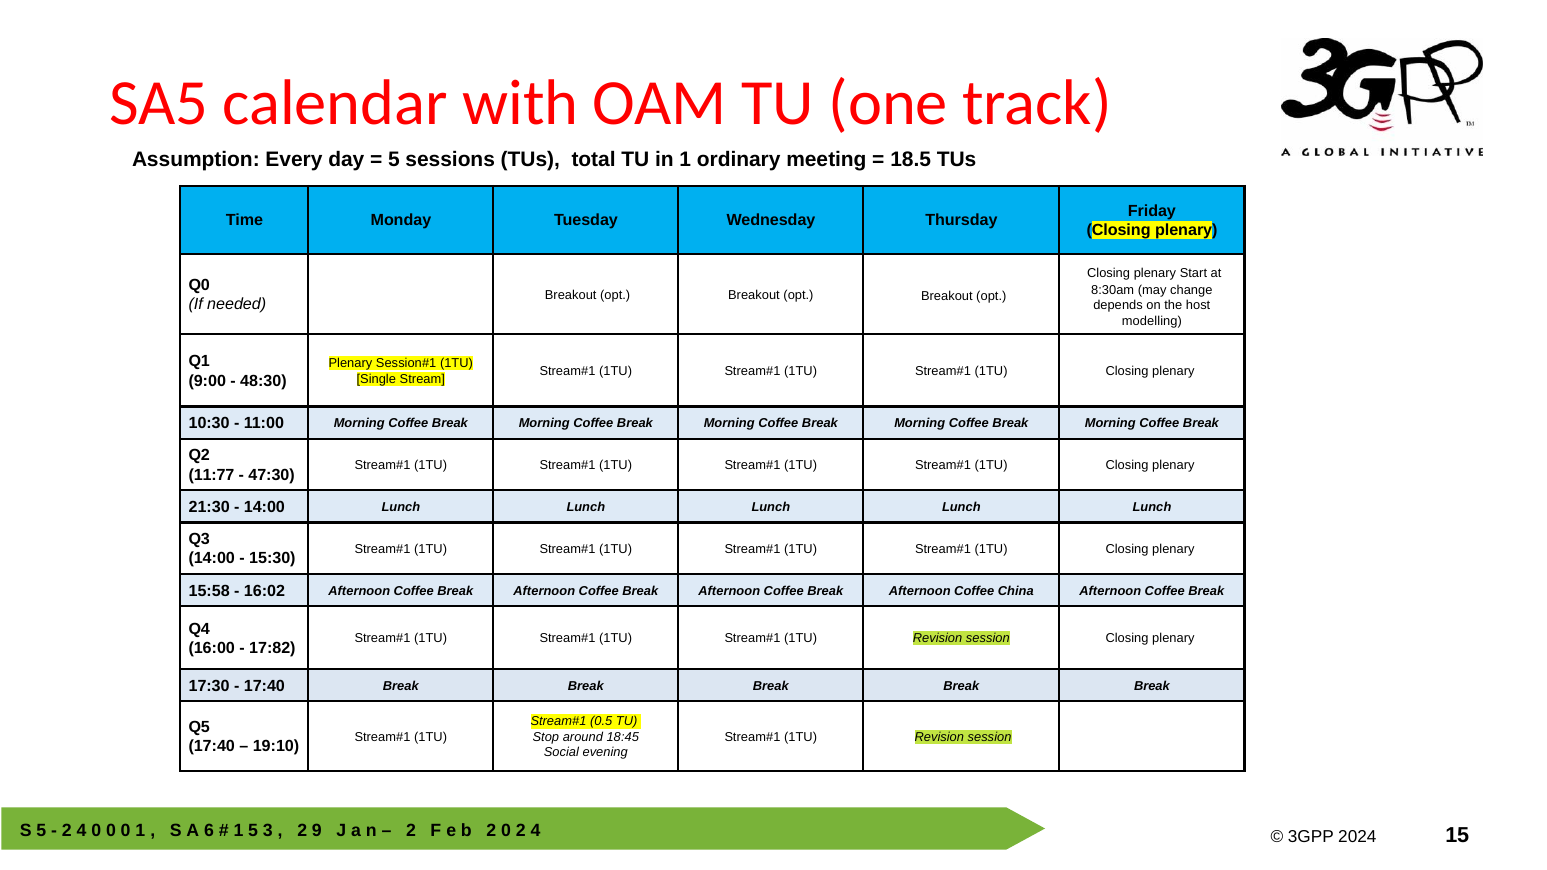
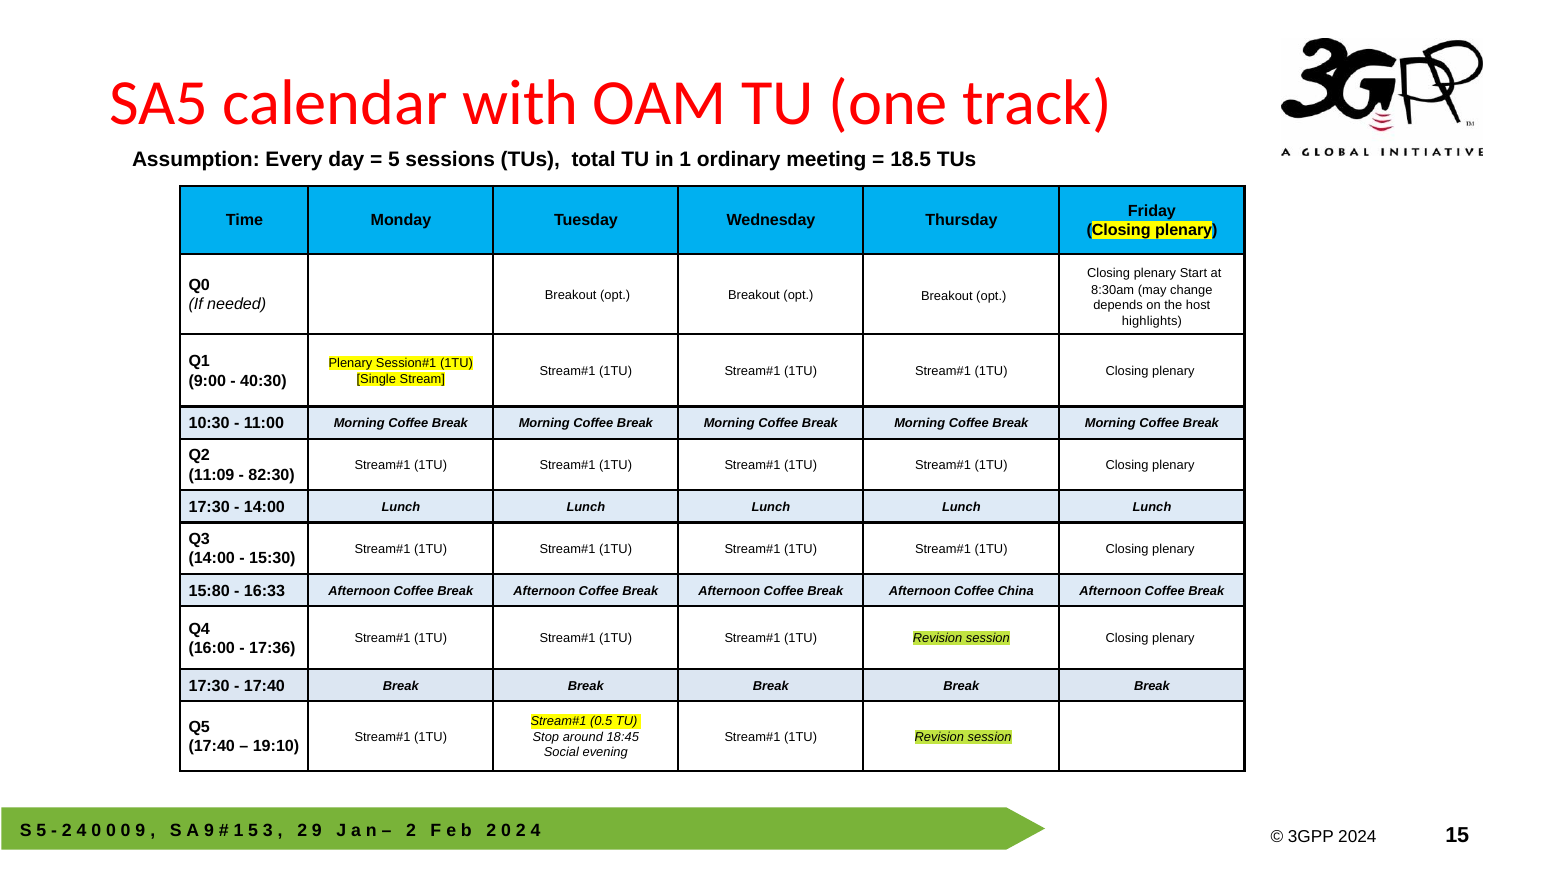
modelling: modelling -> highlights (1152, 321)
48:30: 48:30 -> 40:30 (263, 381)
11:77: 11:77 -> 11:09 (211, 475)
47:30: 47:30 -> 82:30 (272, 475)
21:30: 21:30 -> 17:30 (209, 507)
15:58: 15:58 -> 15:80 (209, 591)
16:02: 16:02 -> 16:33 (264, 591)
17:82: 17:82 -> 17:36 (272, 648)
1: 1 -> 9 (140, 831)
6: 6 -> 9 (209, 831)
